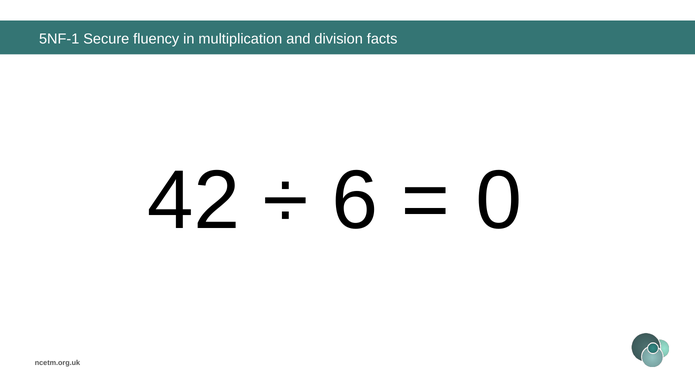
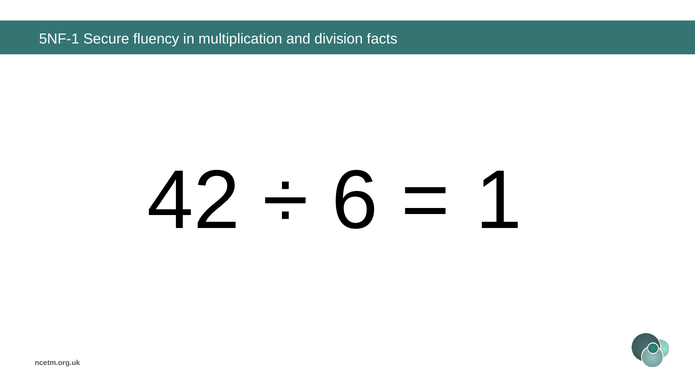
0: 0 -> 1 (499, 201)
